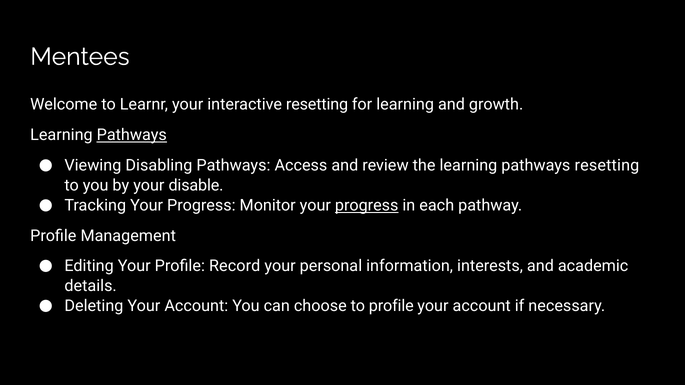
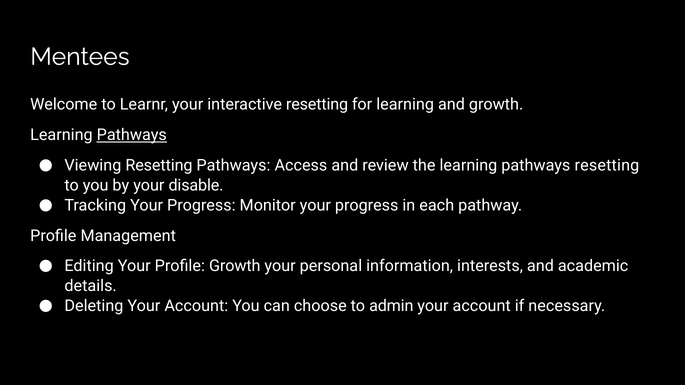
Viewing Disabling: Disabling -> Resetting (159, 165)
progress underline: present -> none (367, 206)
Profile Record: Record -> Growth (235, 266)
to profile: profile -> admin (391, 306)
